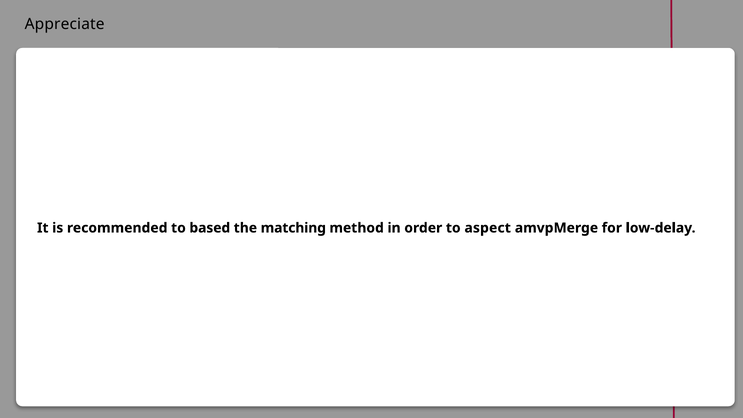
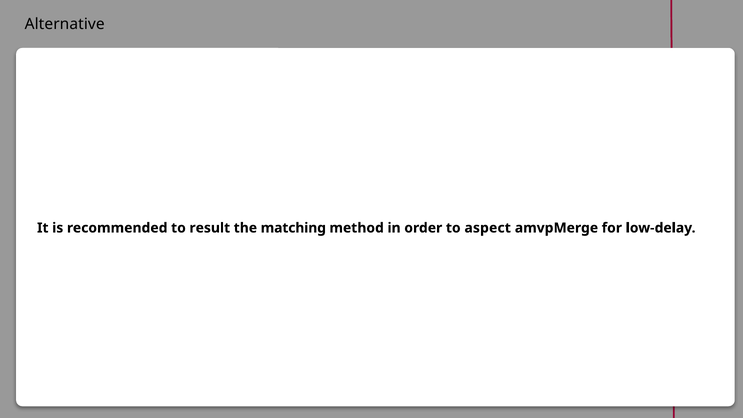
Appreciate: Appreciate -> Alternative (65, 24)
based: based -> result (210, 228)
